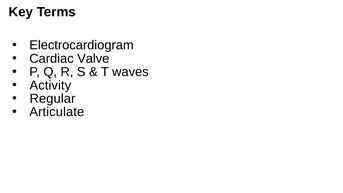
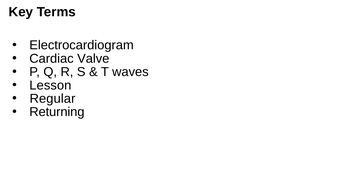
Activity: Activity -> Lesson (50, 85)
Articulate: Articulate -> Returning (57, 112)
